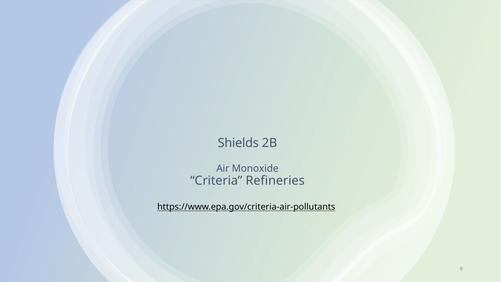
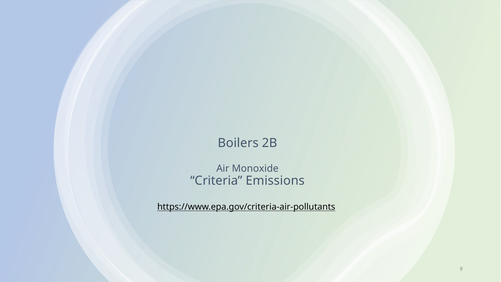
Shields: Shields -> Boilers (238, 143)
Refineries: Refineries -> Emissions (275, 181)
